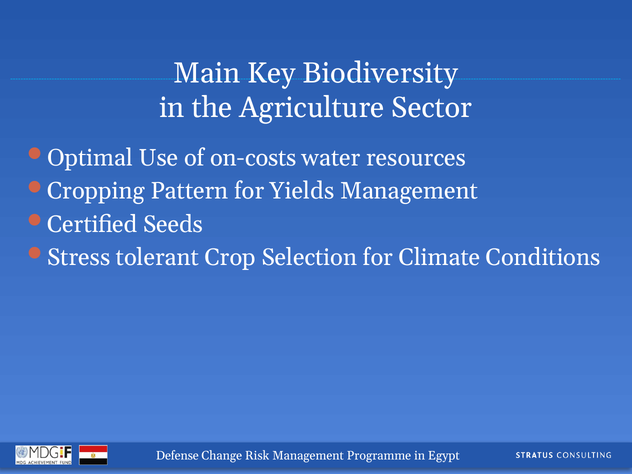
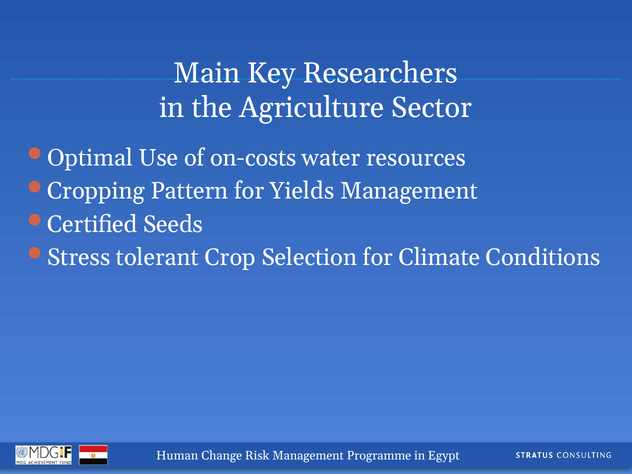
Biodiversity: Biodiversity -> Researchers (380, 73)
Defense: Defense -> Human (177, 456)
